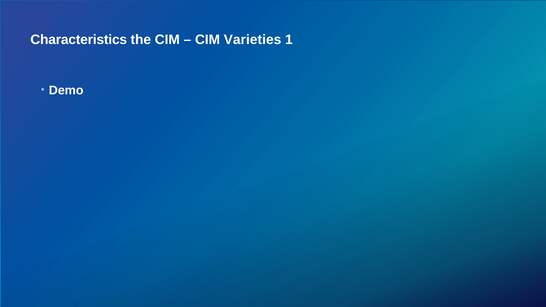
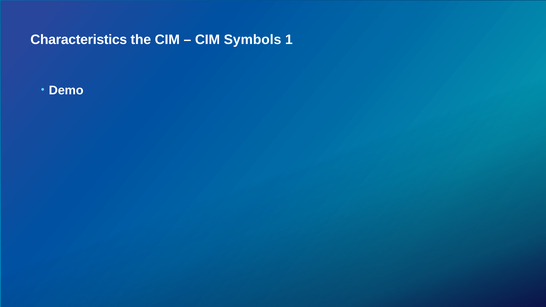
Varieties: Varieties -> Symbols (253, 40)
